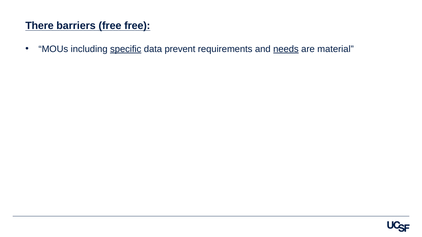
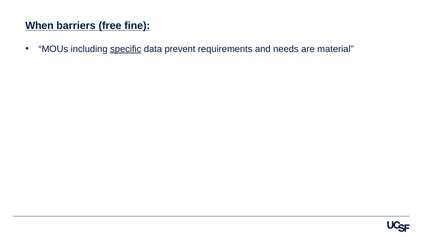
There: There -> When (39, 26)
free free: free -> fine (137, 26)
needs underline: present -> none (286, 49)
